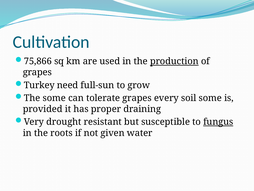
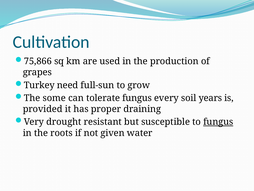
production underline: present -> none (174, 61)
tolerate grapes: grapes -> fungus (137, 98)
soil some: some -> years (210, 98)
